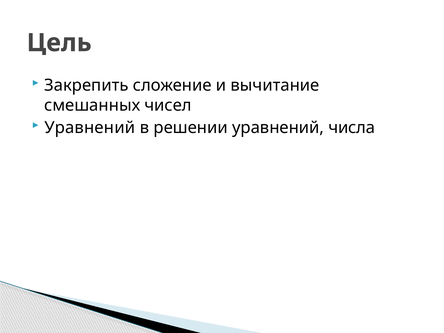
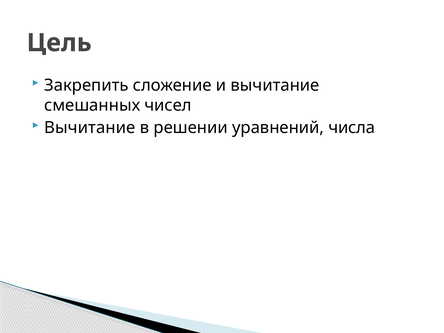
Уравнений: Уравнений -> Вычитание (90, 128)
